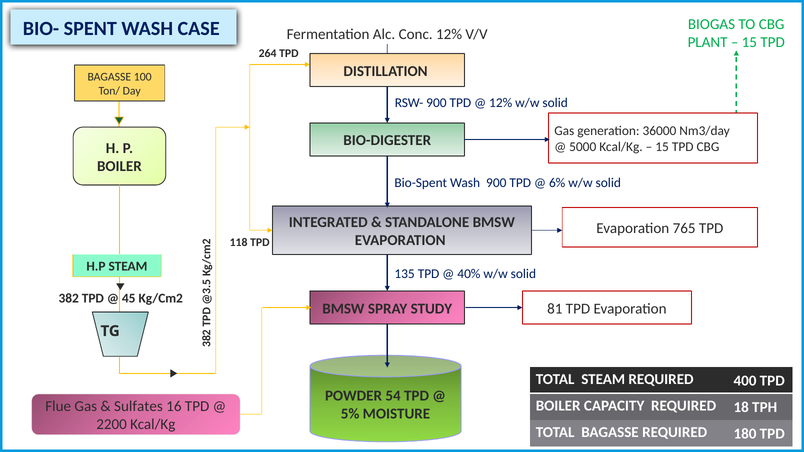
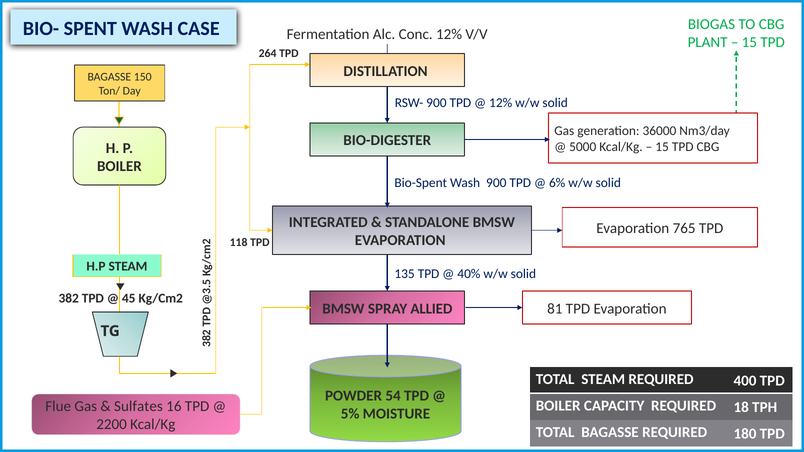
100: 100 -> 150 (143, 77)
STUDY: STUDY -> ALLIED (431, 309)
